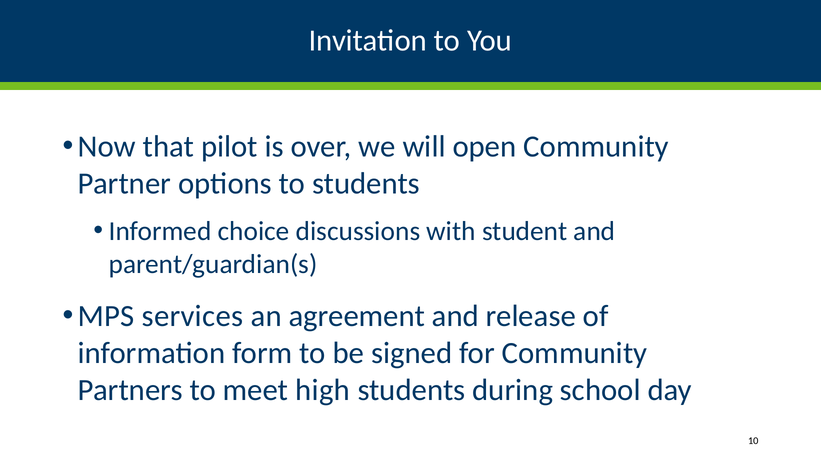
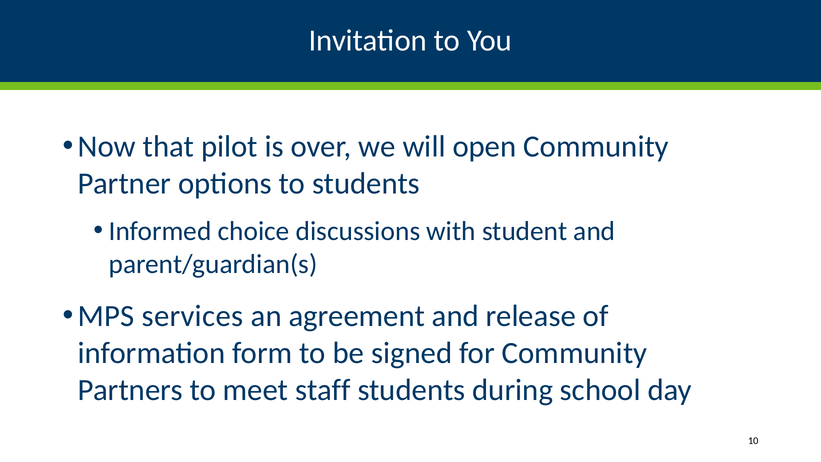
high: high -> staff (323, 390)
